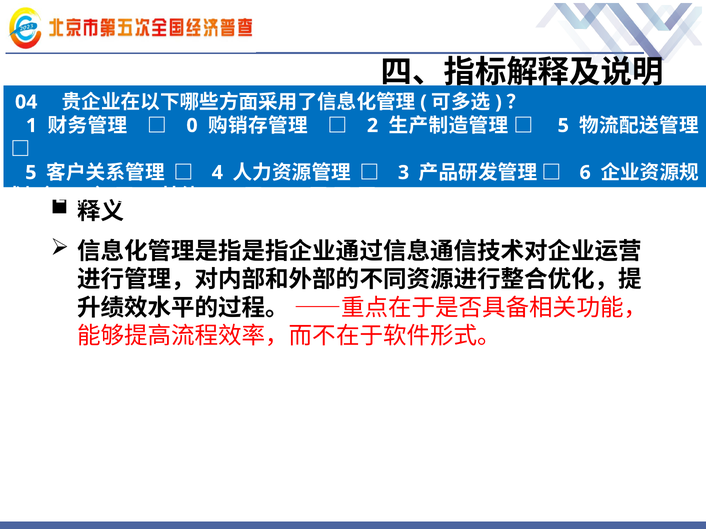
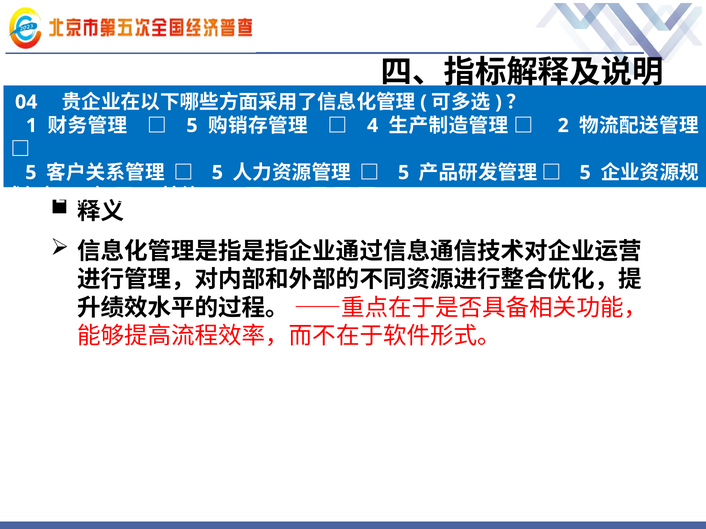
0: 0 -> 5 (192, 126)
2: 2 -> 4 (373, 126)
5: 5 -> 2 (563, 126)
4: 4 -> 5 (217, 173)
3: 3 -> 5 (404, 173)
6: 6 -> 5 (585, 173)
